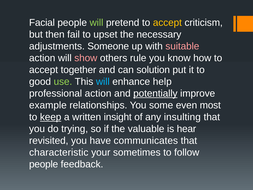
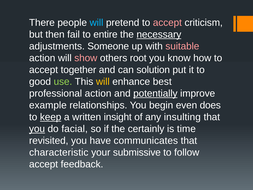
Facial: Facial -> There (42, 23)
will colour: light green -> light blue (96, 23)
accept colour: yellow -> pink (167, 23)
upset: upset -> entire (105, 34)
necessary underline: none -> present (159, 34)
rule: rule -> root (138, 58)
will colour: light blue -> yellow (103, 82)
help: help -> best (162, 82)
some: some -> begin (161, 105)
most: most -> does (210, 105)
you underline: none -> present (37, 129)
trying: trying -> facial (75, 129)
valuable: valuable -> certainly (146, 129)
hear: hear -> time (186, 129)
sometimes: sometimes -> submissive (137, 152)
people: people -> accept (44, 164)
